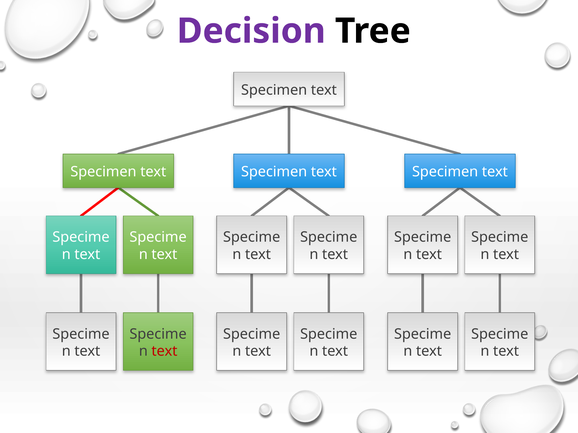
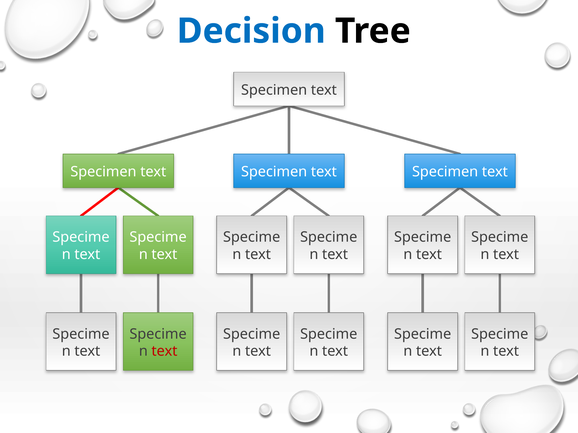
Decision colour: purple -> blue (251, 31)
